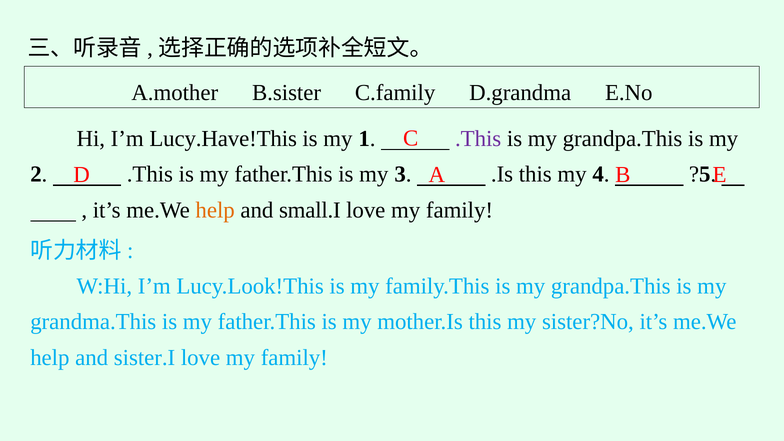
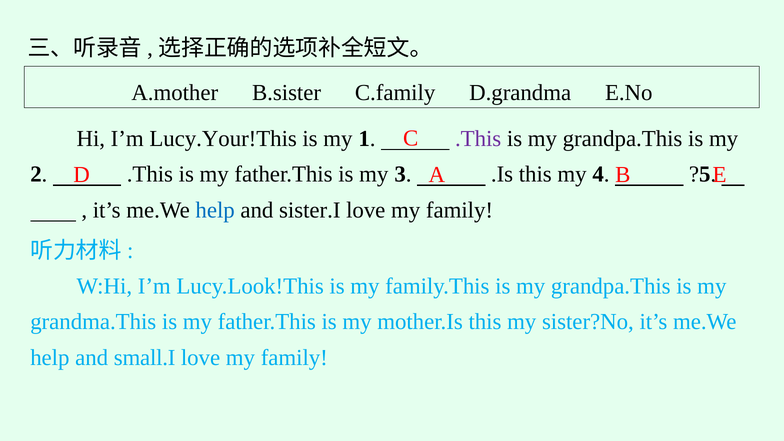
Lucy.Have!This: Lucy.Have!This -> Lucy.Your!This (223, 139)
help colour: orange -> blue (215, 210)
small.I: small.I -> sister.I (310, 210)
sister.I: sister.I -> small.I (145, 357)
